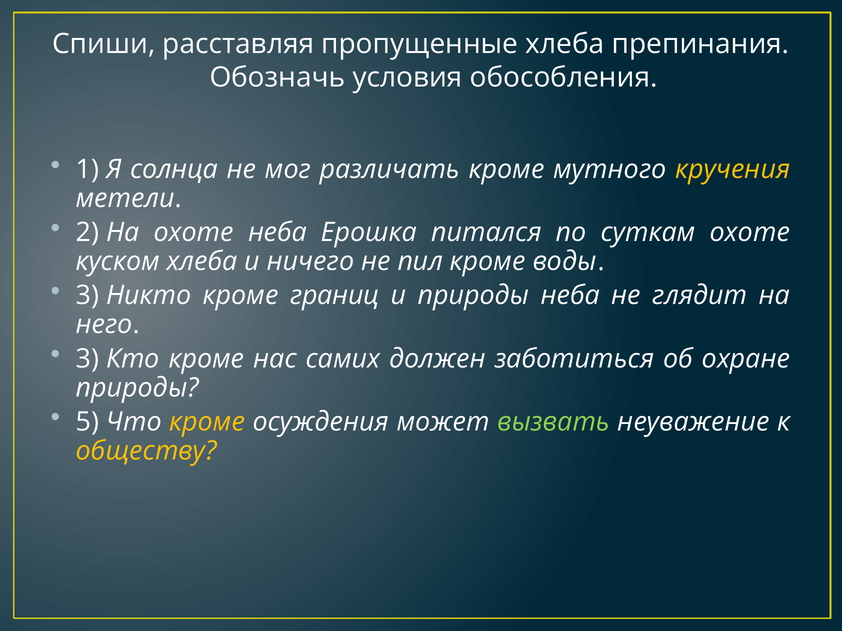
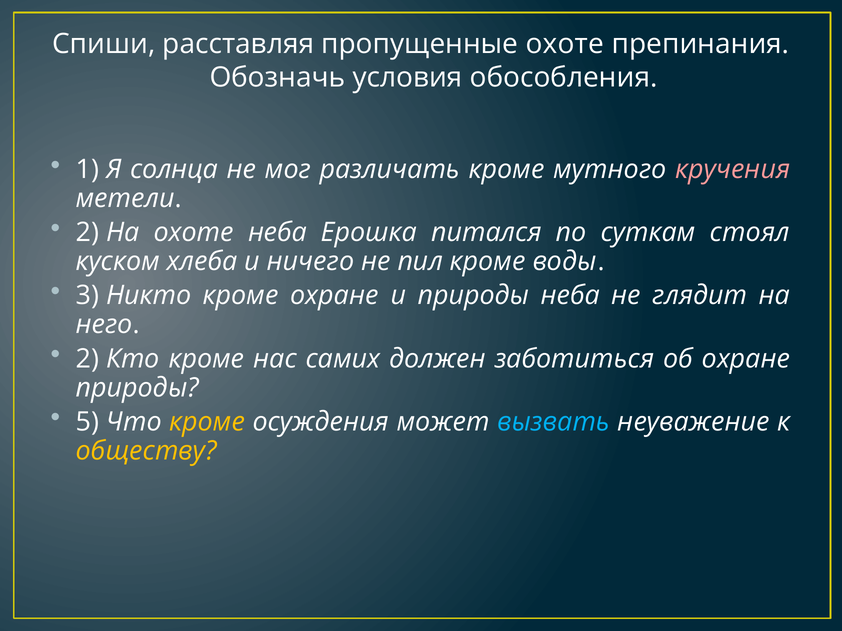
пропущенные хлеба: хлеба -> охоте (565, 44)
кручения colour: yellow -> pink (733, 170)
суткам охоте: охоте -> стоял (750, 233)
кроме границ: границ -> охране (334, 296)
3: 3 -> 2 (87, 359)
вызвать colour: light green -> light blue (554, 422)
